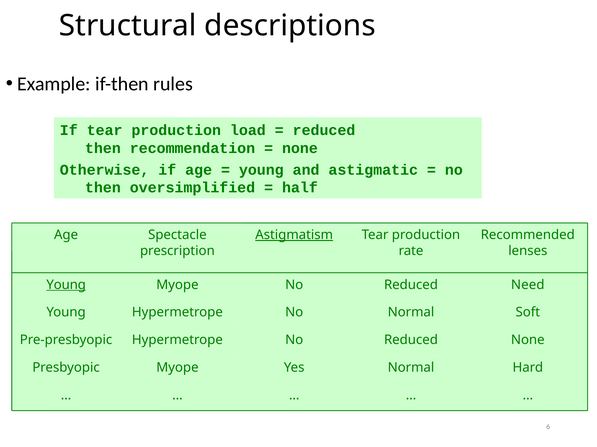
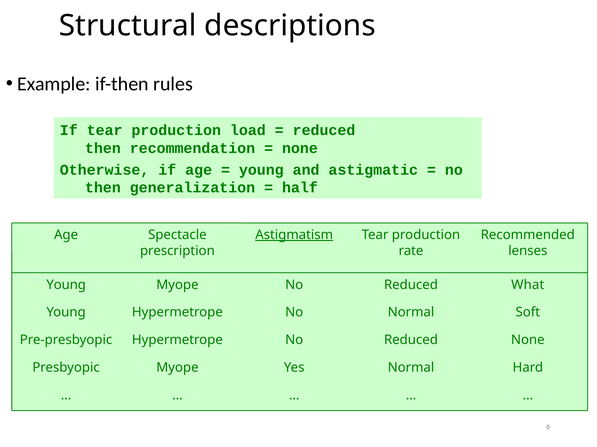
oversimplified: oversimplified -> generalization (192, 188)
Young underline: present -> none (66, 285)
Need: Need -> What (528, 285)
